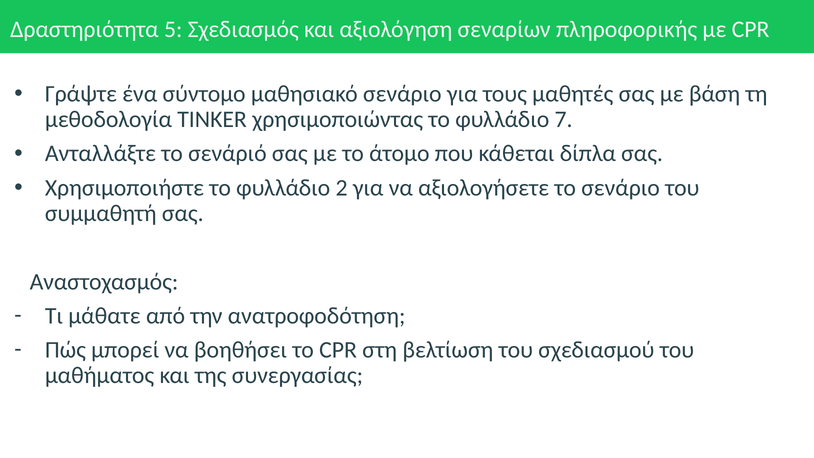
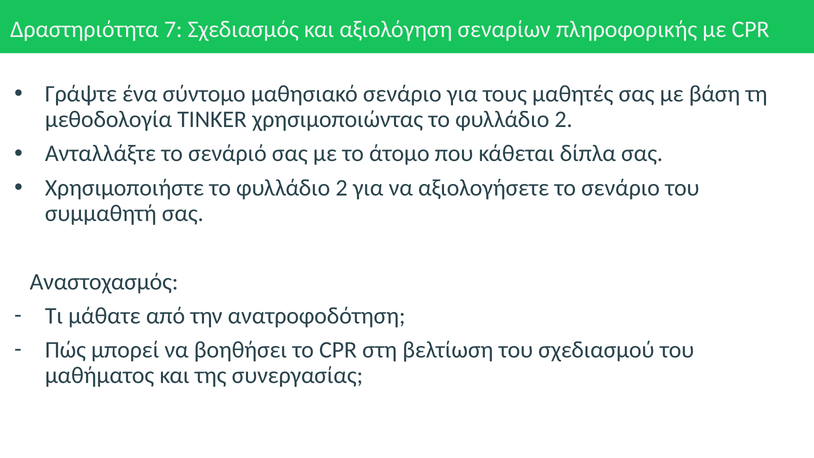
5: 5 -> 7 (173, 29)
χρησιμοποιώντας το φυλλάδιο 7: 7 -> 2 (564, 119)
